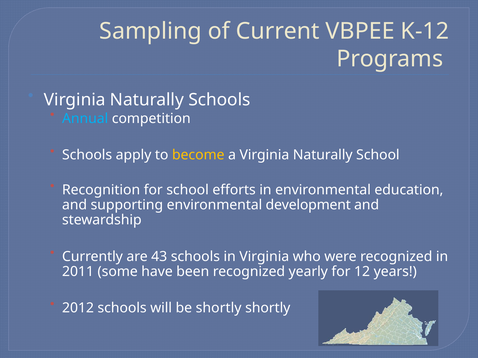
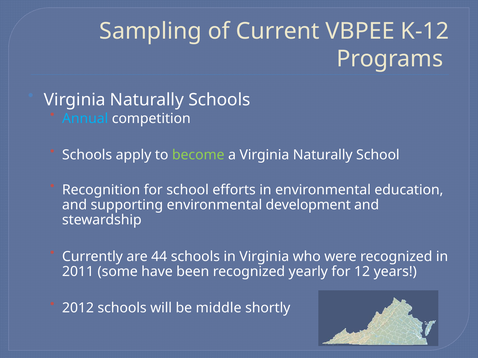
become colour: yellow -> light green (198, 155)
43: 43 -> 44 (159, 257)
be shortly: shortly -> middle (219, 308)
